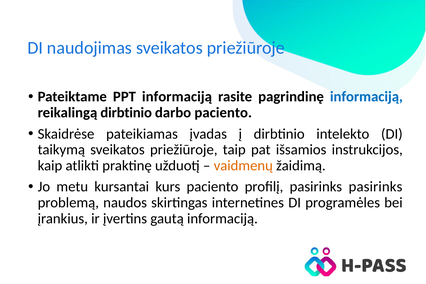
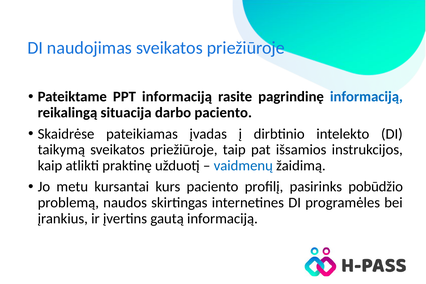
reikalingą dirbtinio: dirbtinio -> situacija (126, 113)
vaidmenų colour: orange -> blue (243, 166)
pasirinks pasirinks: pasirinks -> pobūdžio (376, 187)
